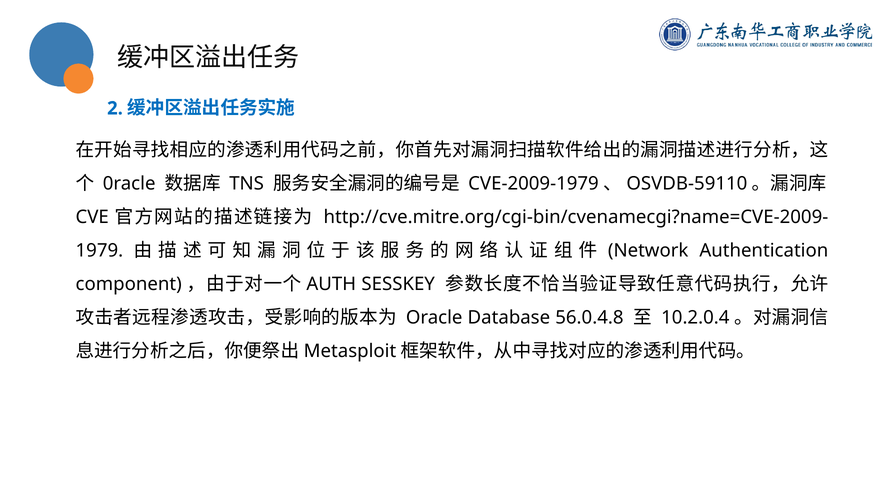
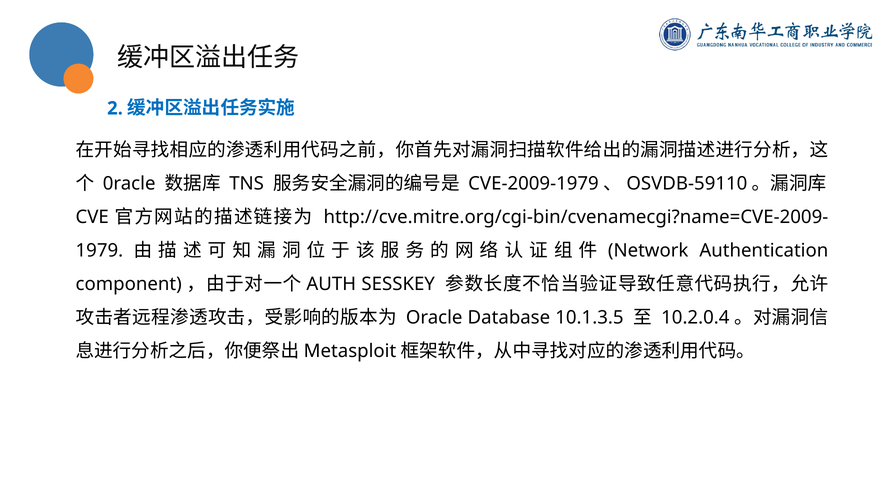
56.0.4.8: 56.0.4.8 -> 10.1.3.5 (589, 317)
